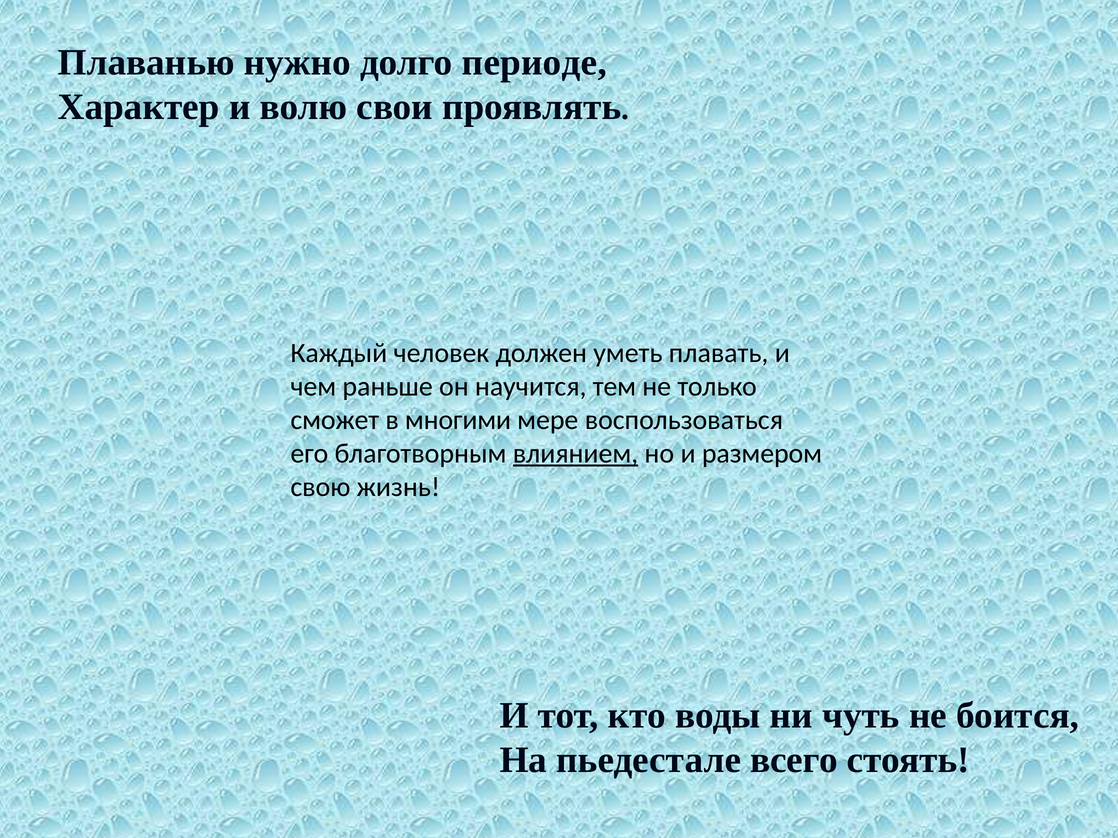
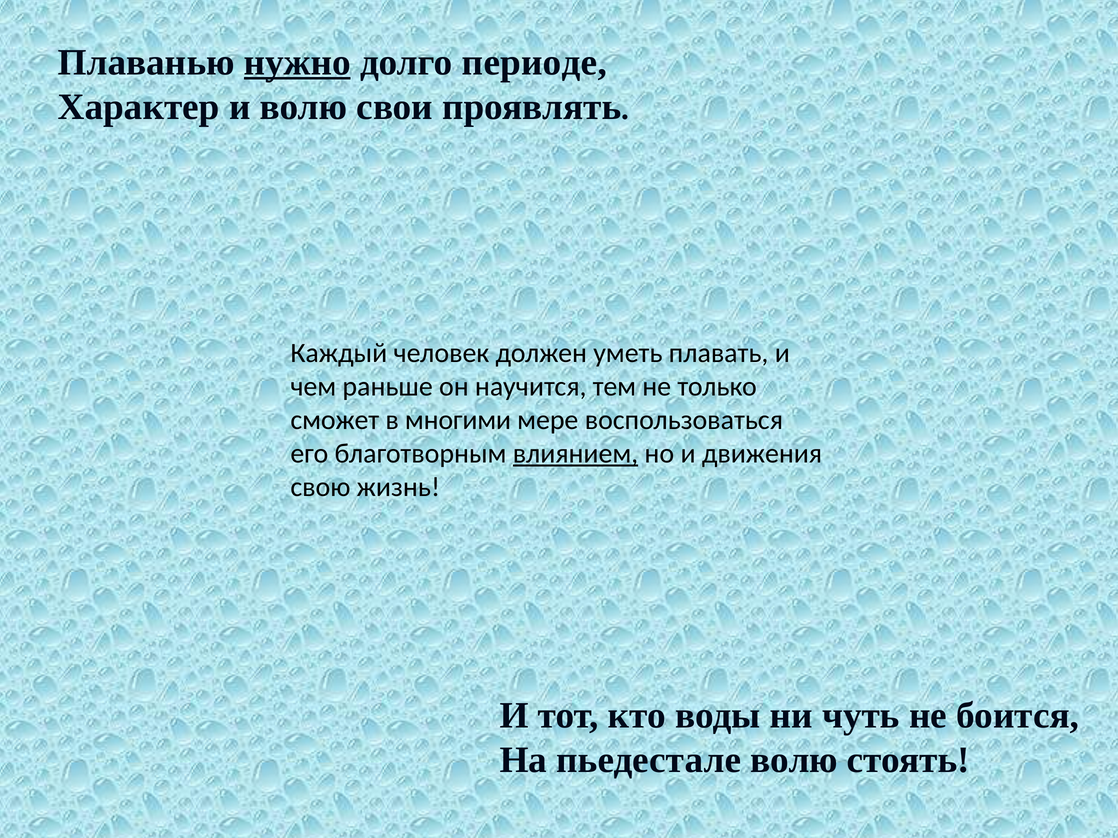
нужно underline: none -> present (297, 62)
размером: размером -> движения (762, 454)
пьедестале всего: всего -> волю (794, 761)
